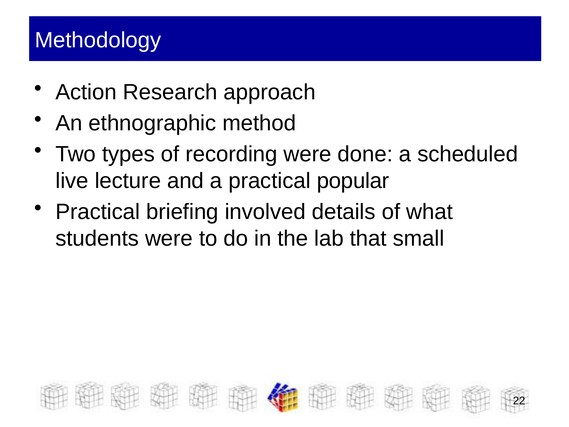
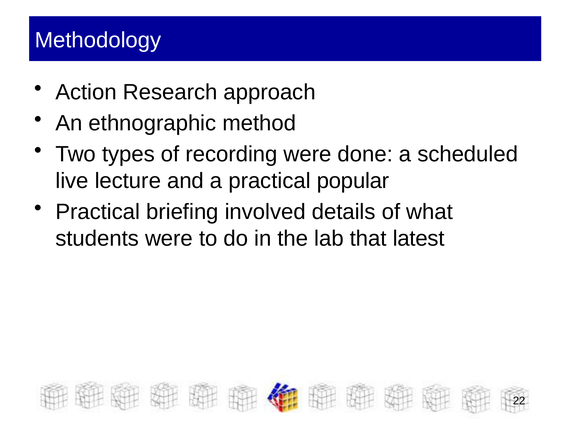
small: small -> latest (419, 238)
